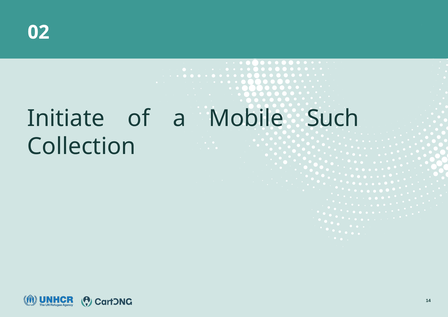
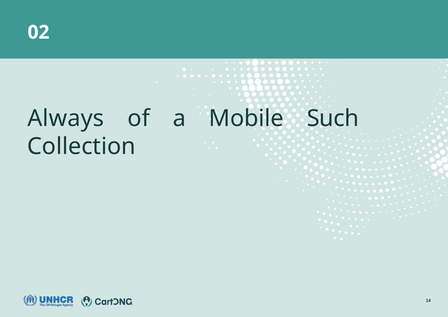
Initiate: Initiate -> Always (66, 118)
